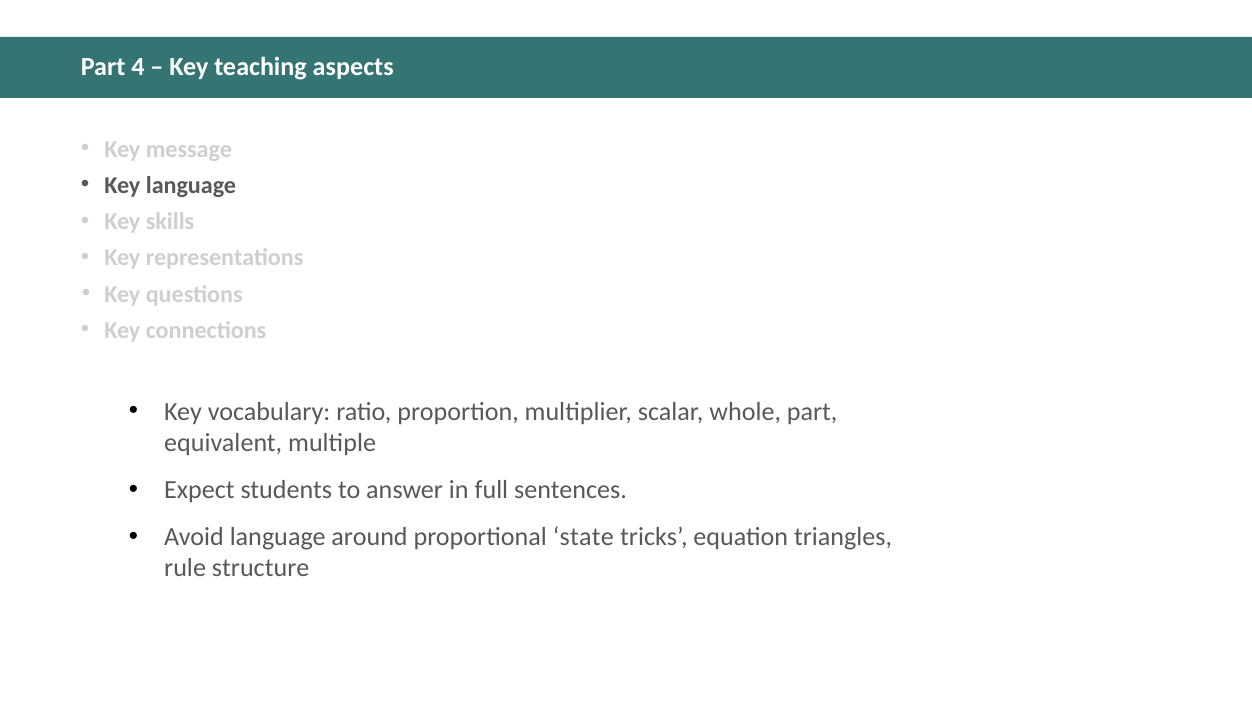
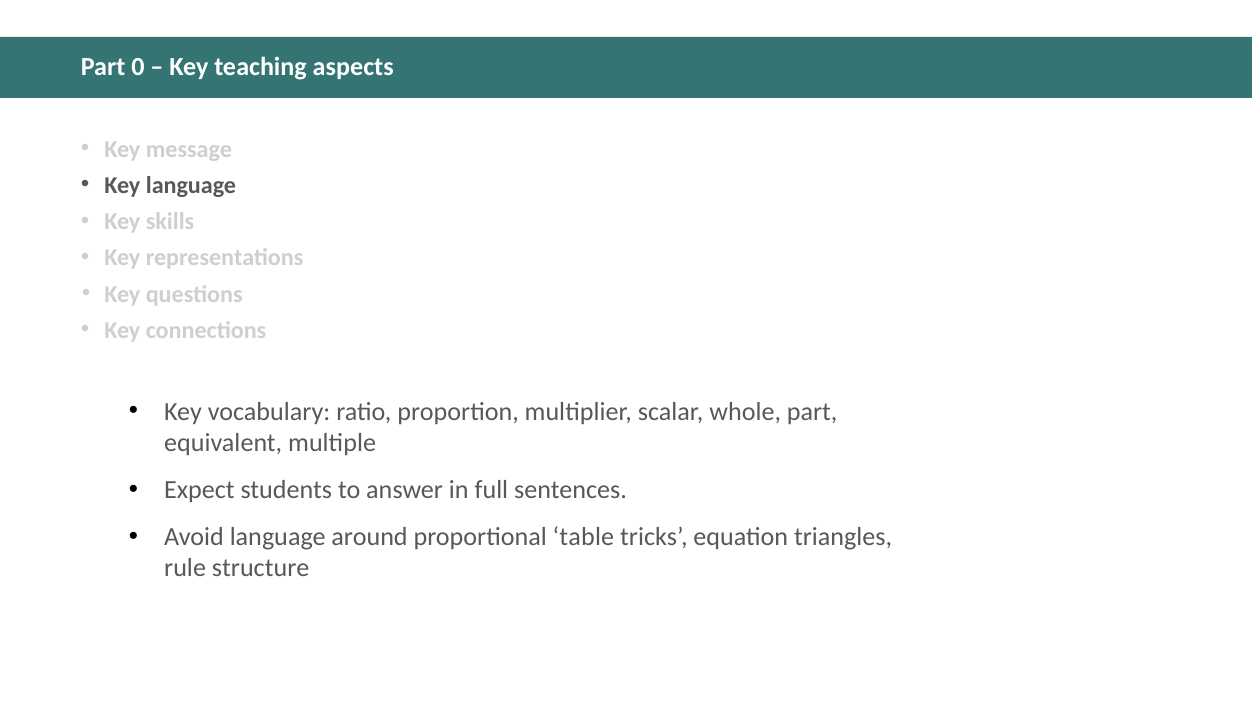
4: 4 -> 0 (138, 67)
state: state -> table (583, 537)
